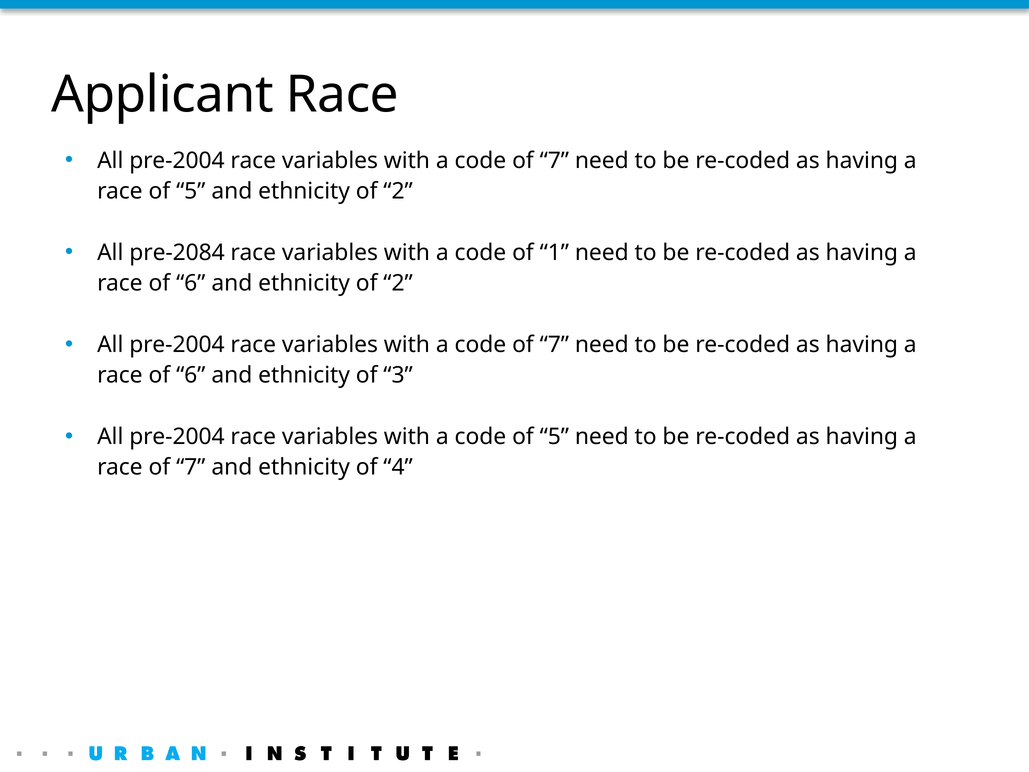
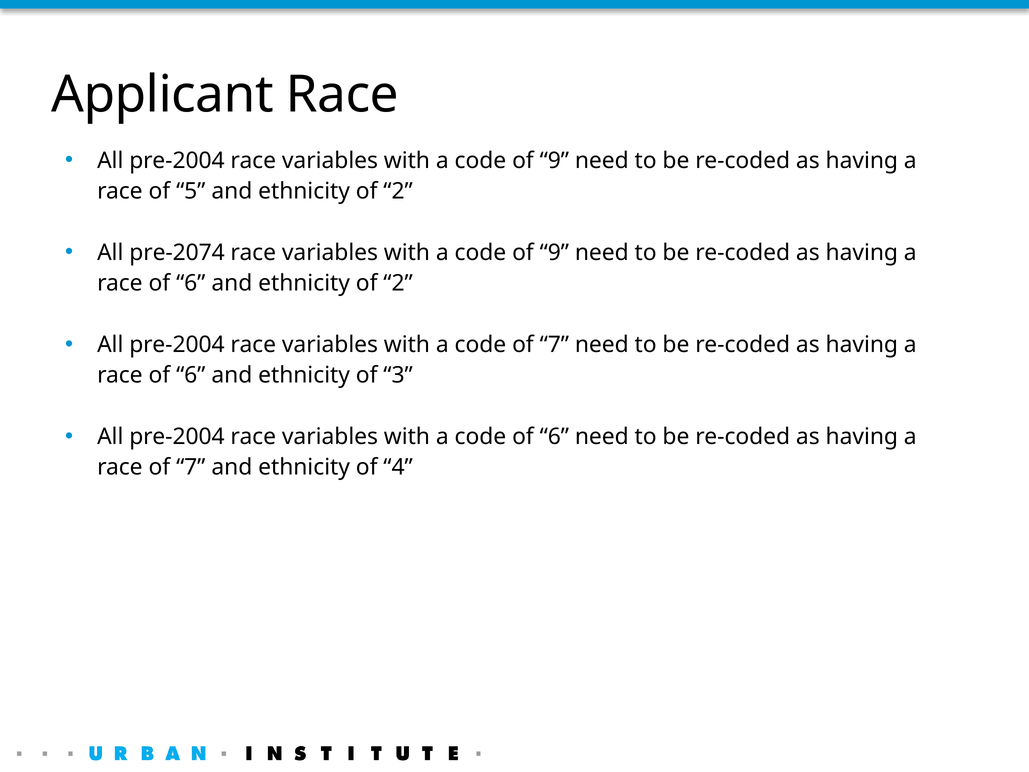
7: 7 -> 9 (554, 161)
pre-2084: pre-2084 -> pre-2074 (177, 253)
1: 1 -> 9 (554, 253)
code of 5: 5 -> 6 (554, 437)
